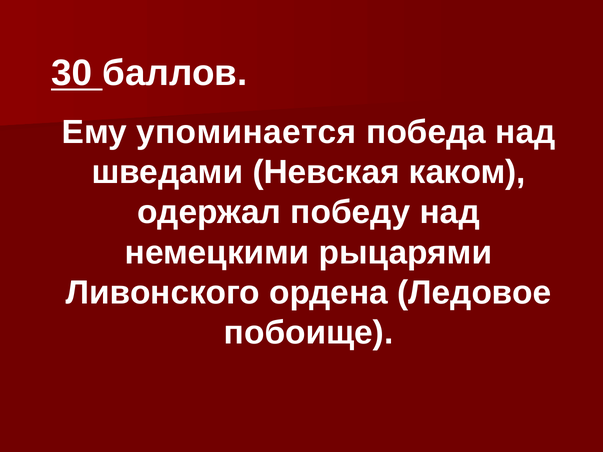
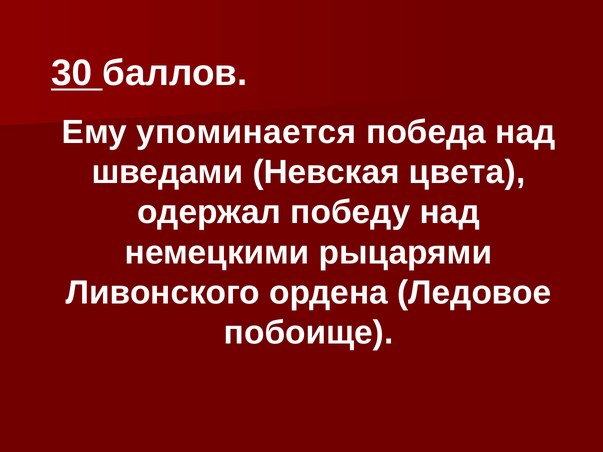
каком: каком -> цвета (467, 172)
